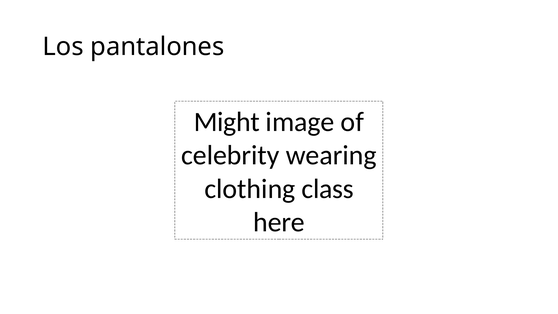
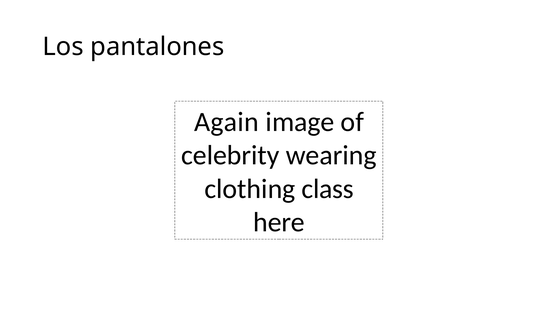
Might: Might -> Again (226, 122)
